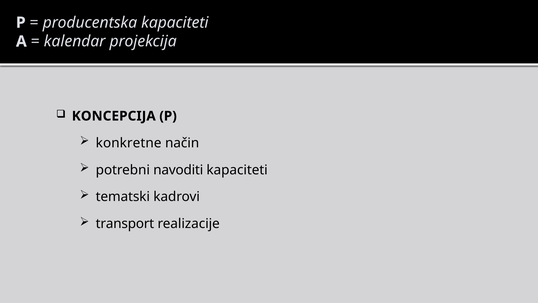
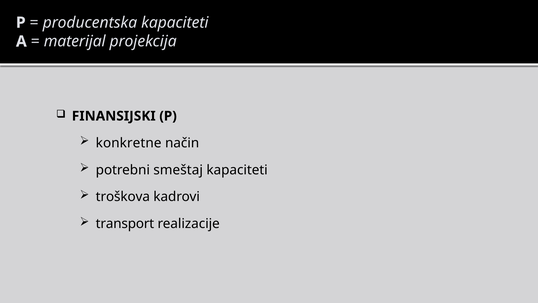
kalendar: kalendar -> materijal (75, 41)
KONCEPCIJA: KONCEPCIJA -> FINANSIJSKI (114, 116)
navoditi: navoditi -> smeštaj (178, 170)
tematski: tematski -> troškova (123, 197)
